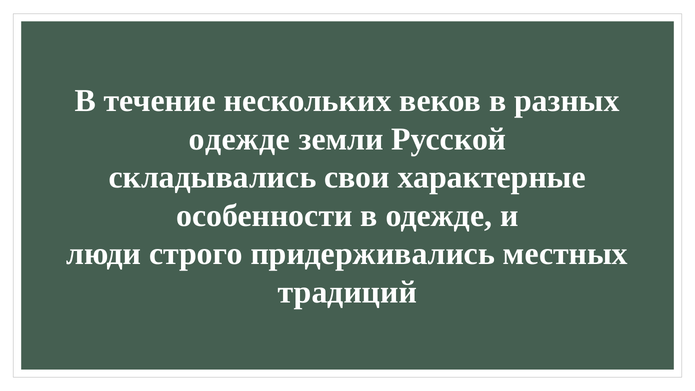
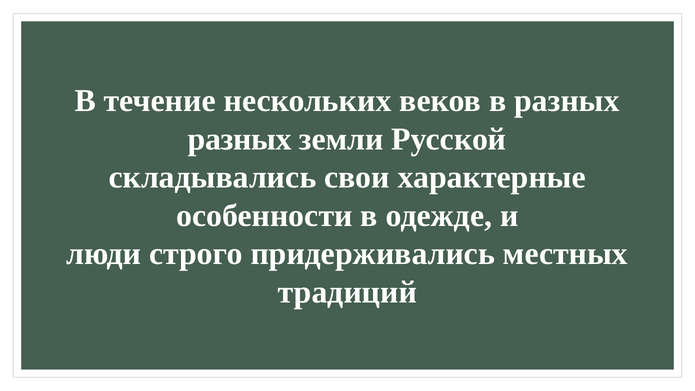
одежде: одежде -> разных (240, 139)
